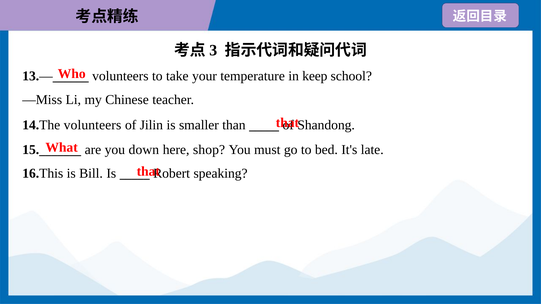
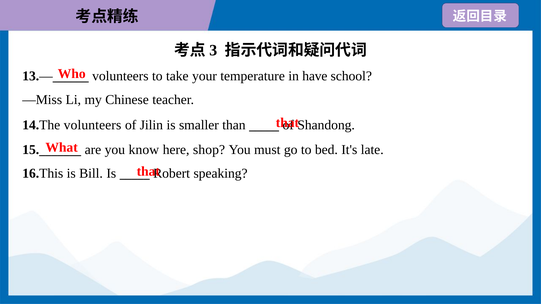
keep: keep -> have (315, 76)
down: down -> know (144, 150)
